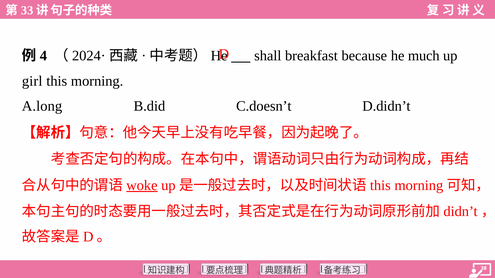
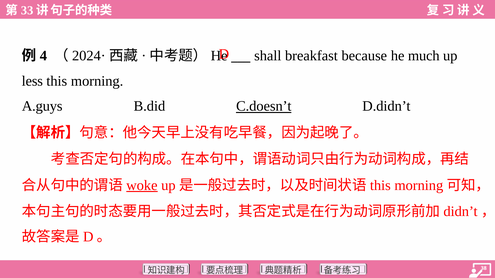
girl: girl -> less (32, 81)
A.long: A.long -> A.guys (42, 106)
C.doesn’t underline: none -> present (264, 106)
